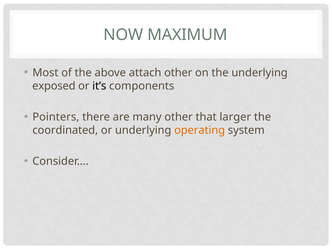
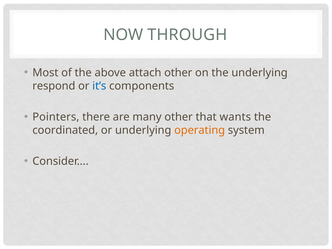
MAXIMUM: MAXIMUM -> THROUGH (187, 35)
exposed: exposed -> respond (54, 86)
it’s colour: black -> blue (99, 86)
larger: larger -> wants (235, 117)
